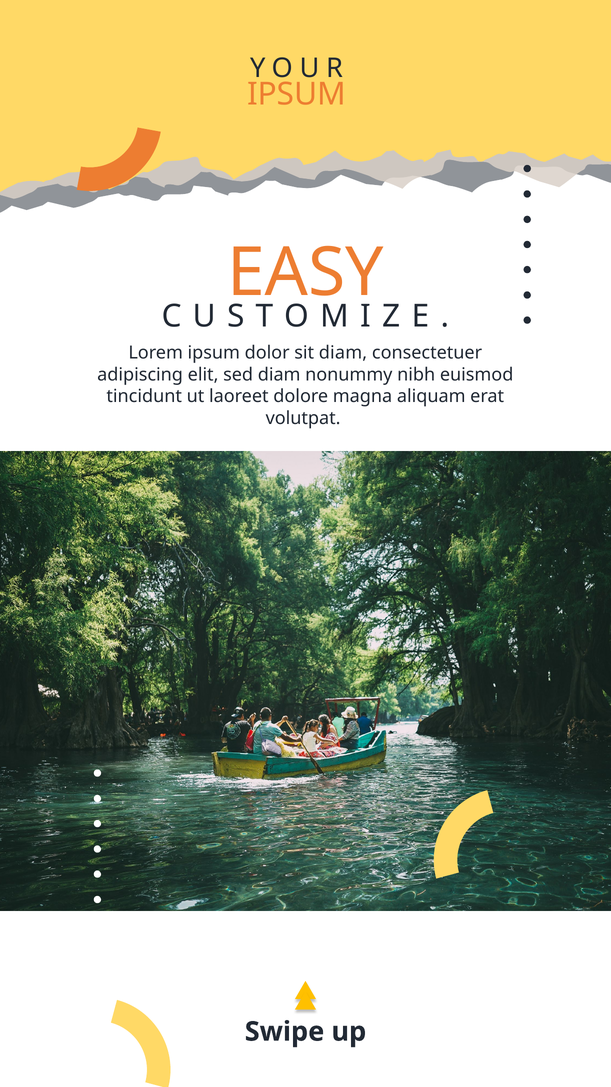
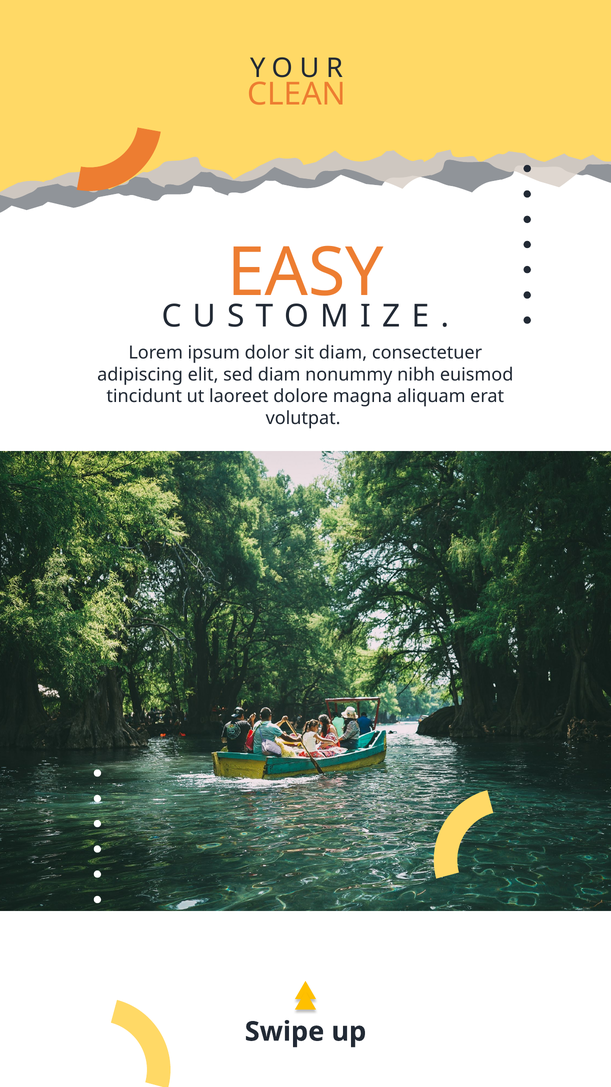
IPSUM: IPSUM -> CLEAN (297, 94)
